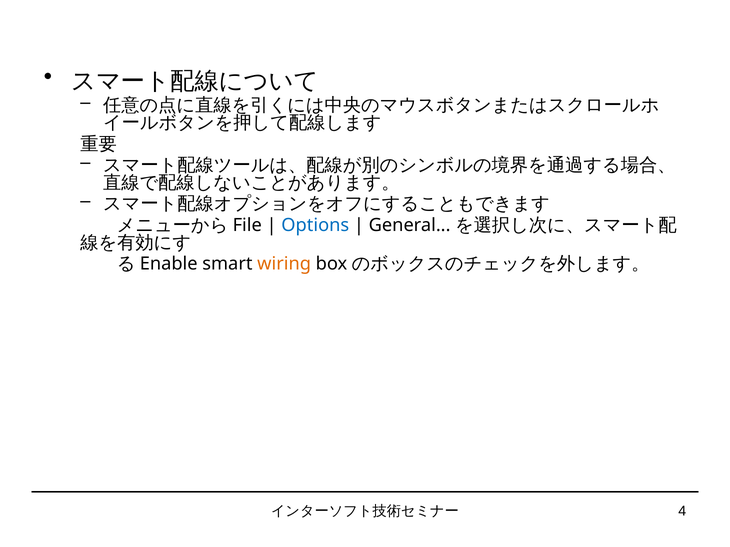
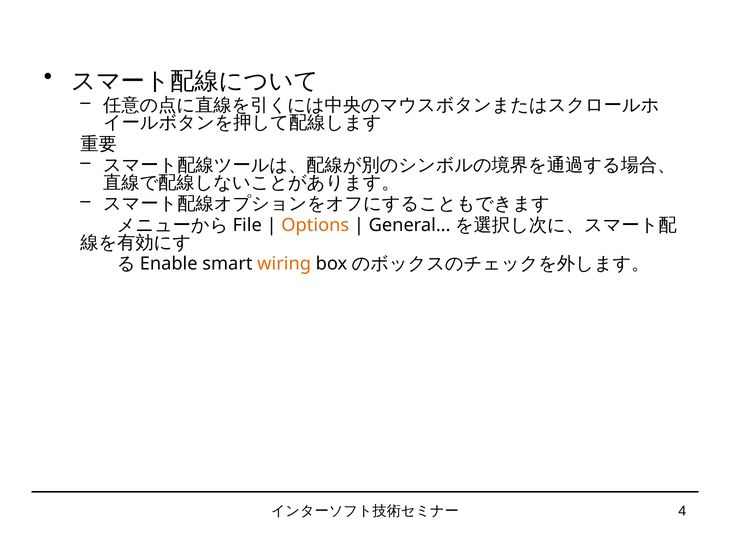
Options colour: blue -> orange (315, 225)
